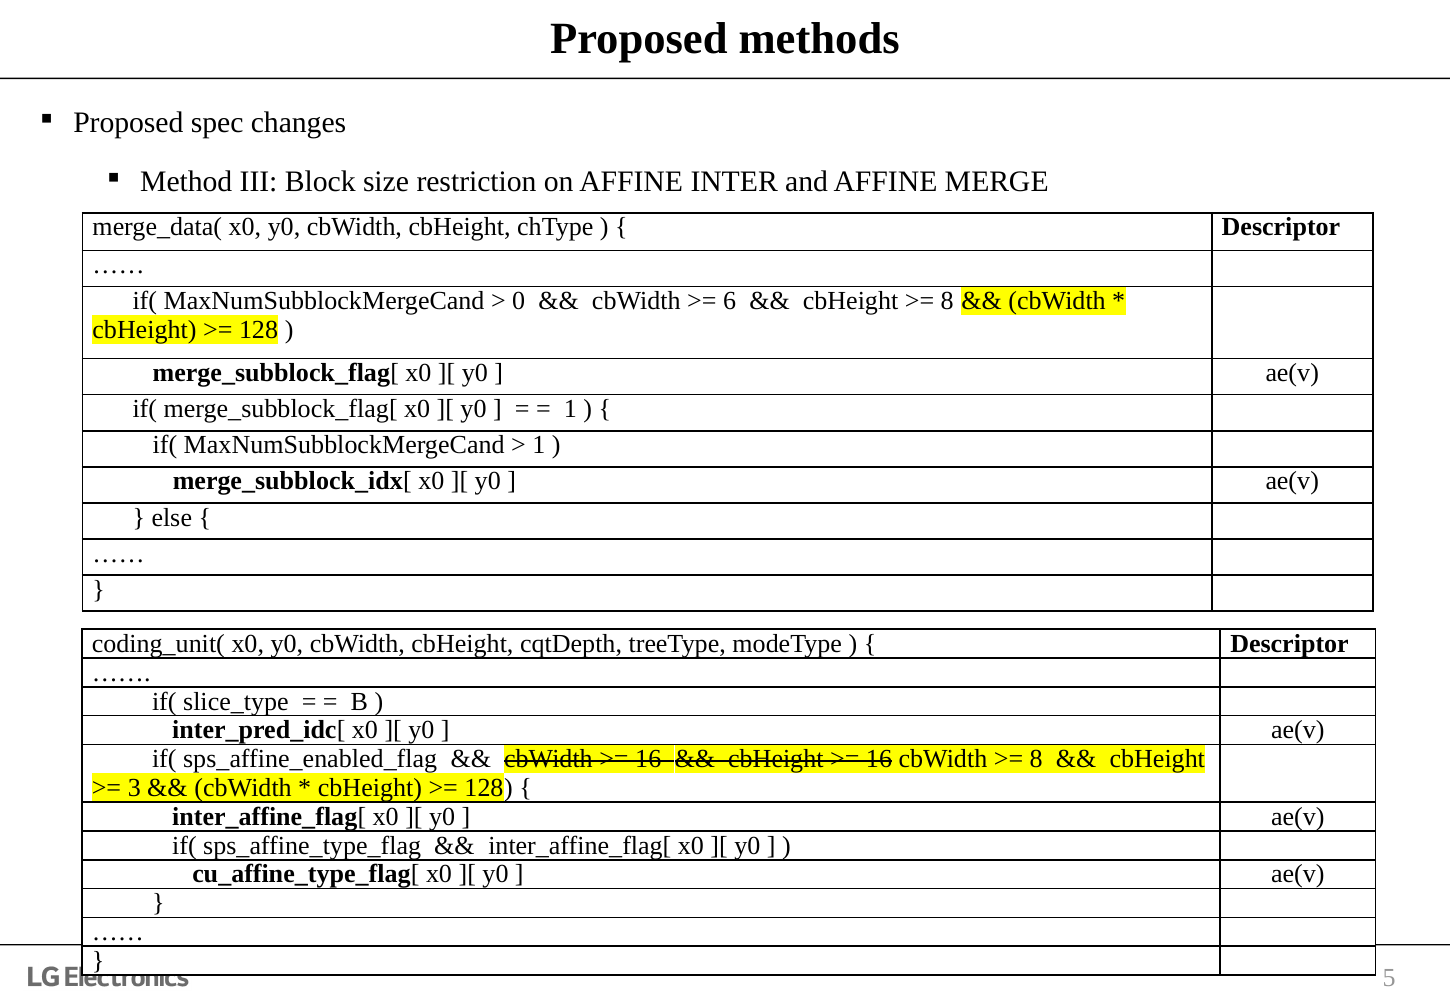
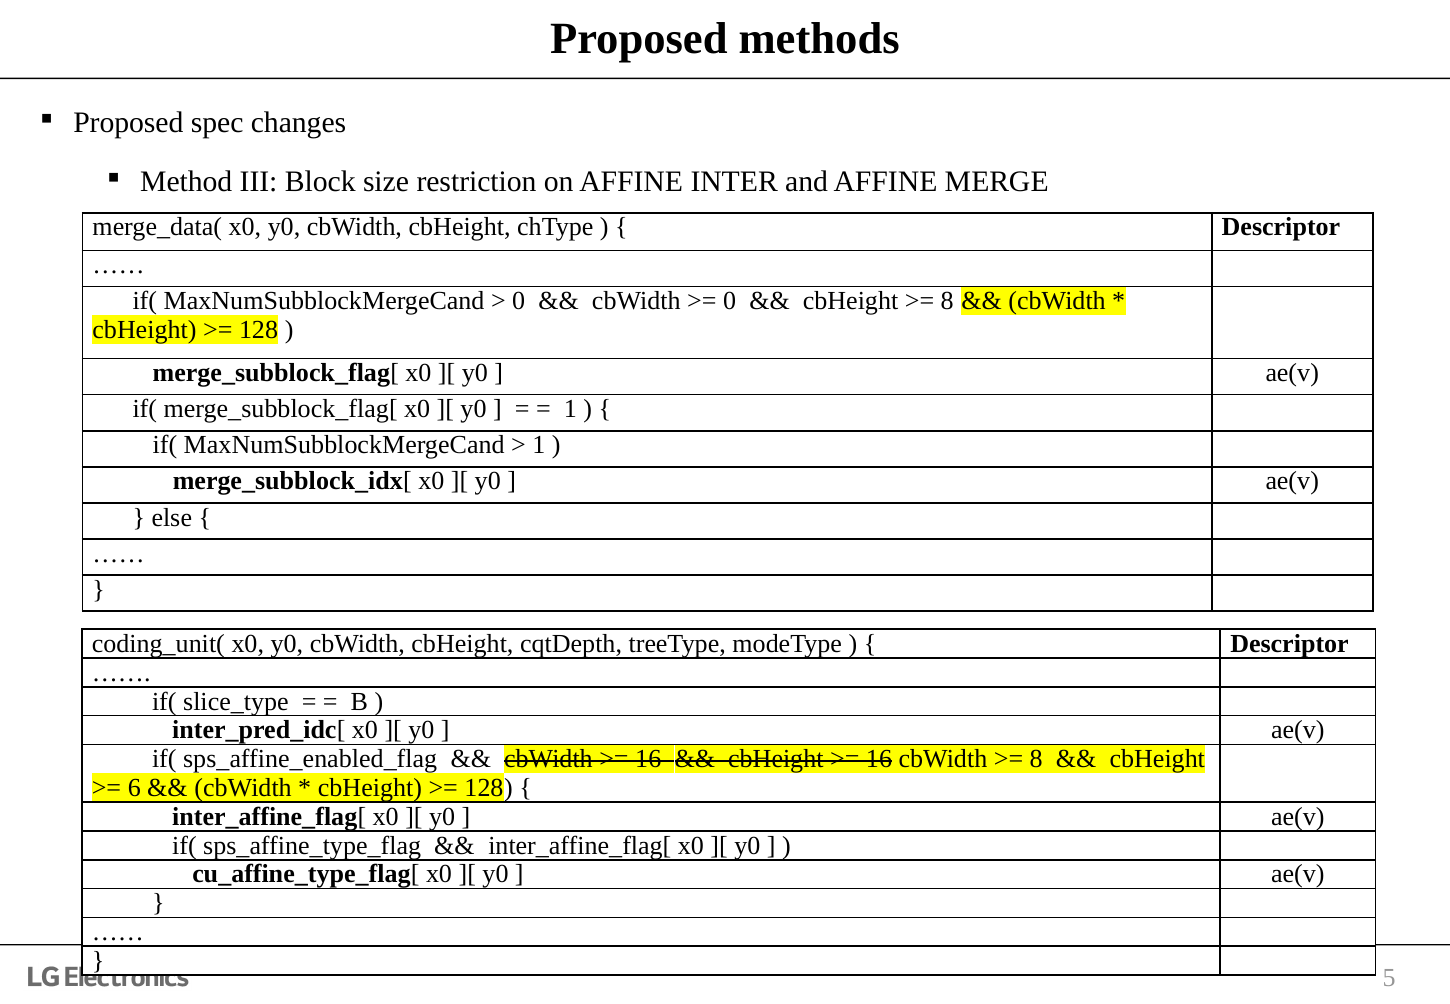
6: 6 -> 0 (730, 301)
3: 3 -> 6 (134, 788)
